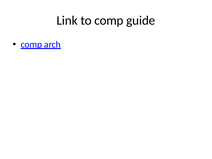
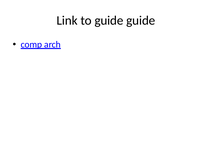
to comp: comp -> guide (109, 21)
